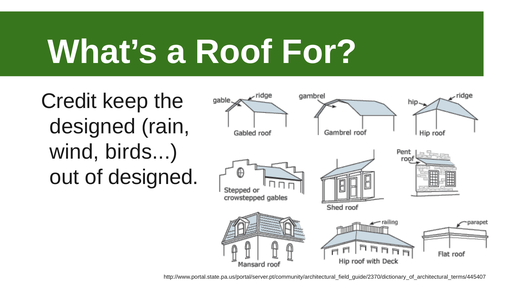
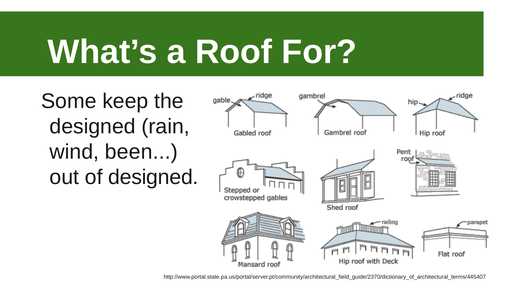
Credit: Credit -> Some (69, 101)
birds: birds -> been (141, 152)
